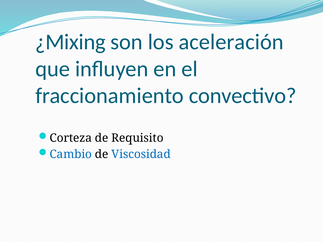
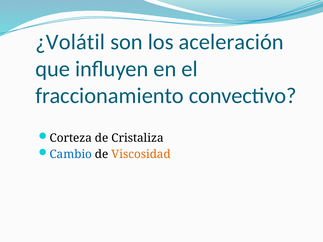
¿Mixing: ¿Mixing -> ¿Volátil (70, 42)
Requisito: Requisito -> Cristaliza (138, 138)
Viscosidad colour: blue -> orange (141, 154)
